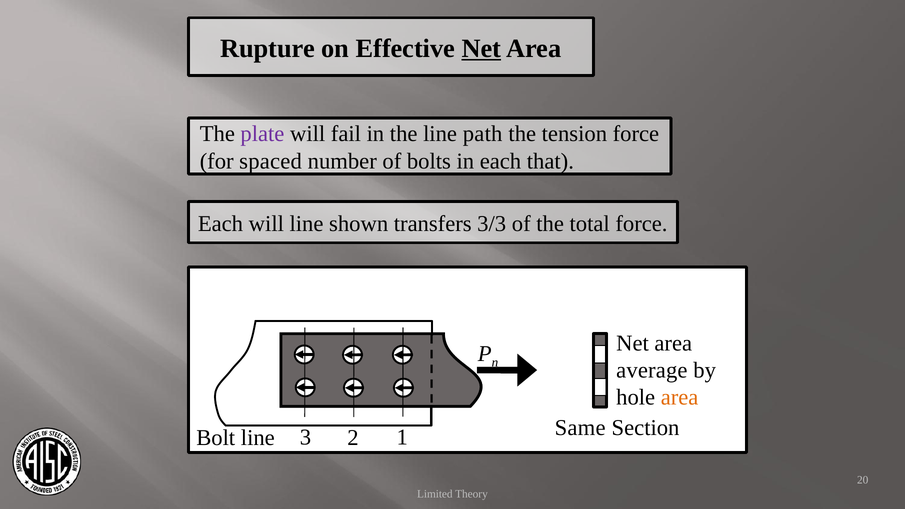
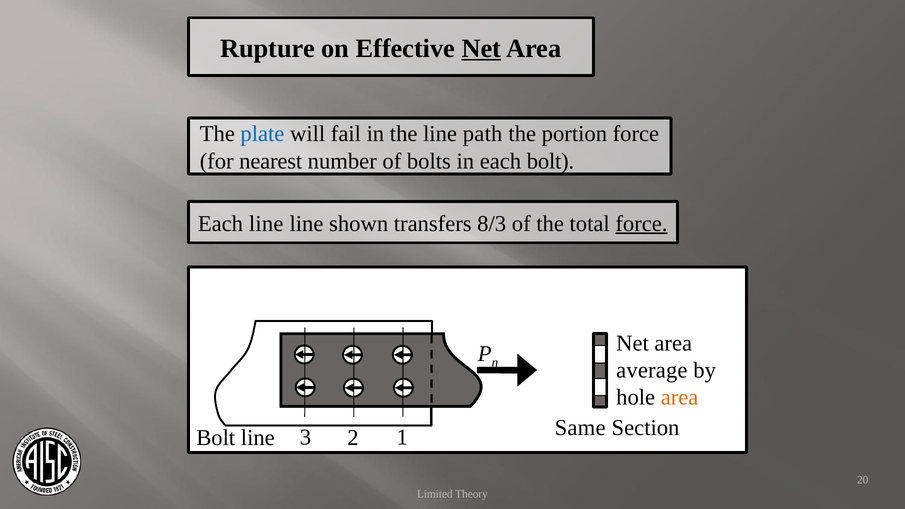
plate colour: purple -> blue (262, 134)
tension: tension -> portion (574, 134)
spaced: spaced -> nearest (271, 161)
each that: that -> bolt (550, 161)
Each will: will -> line (266, 224)
3/3: 3/3 -> 8/3 (492, 224)
force underline: none -> present (641, 224)
